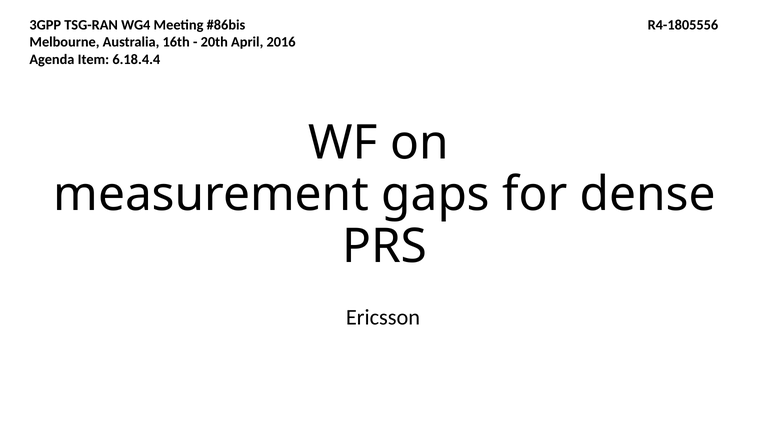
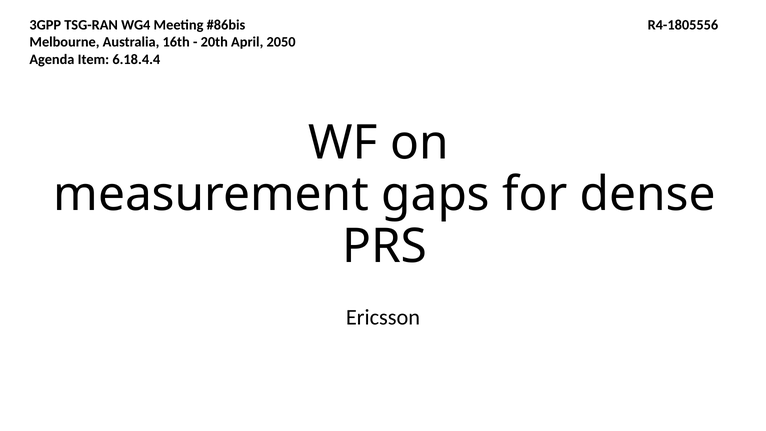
2016: 2016 -> 2050 (281, 42)
